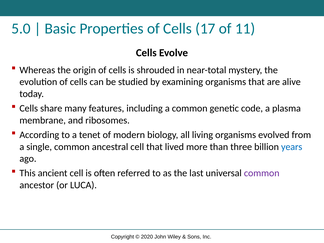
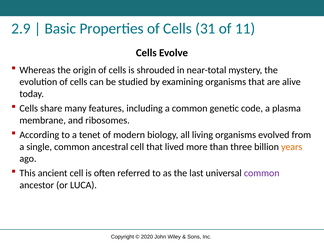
5.0: 5.0 -> 2.9 (21, 29)
17: 17 -> 31 (205, 29)
years colour: blue -> orange (292, 147)
